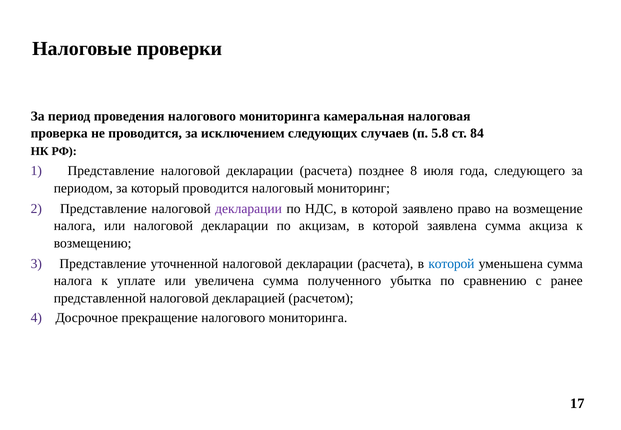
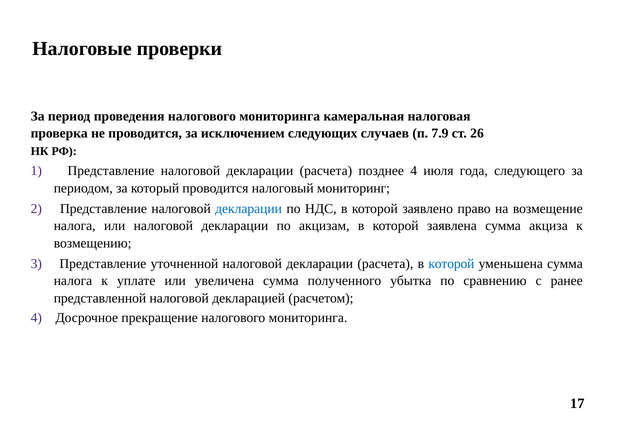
5.8: 5.8 -> 7.9 (440, 133)
84: 84 -> 26 (477, 133)
позднее 8: 8 -> 4 (414, 171)
декларации colour: purple -> blue (249, 209)
